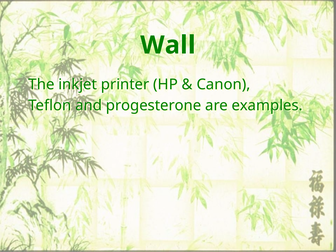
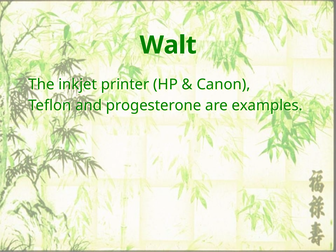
Wall: Wall -> Walt (168, 45)
